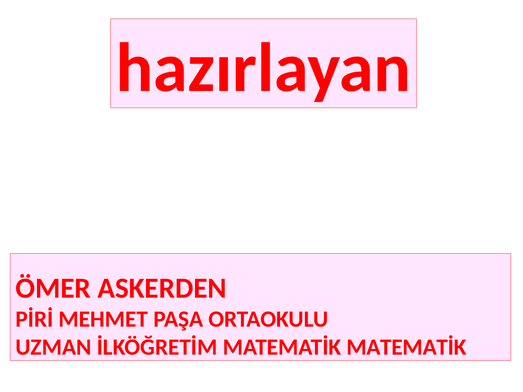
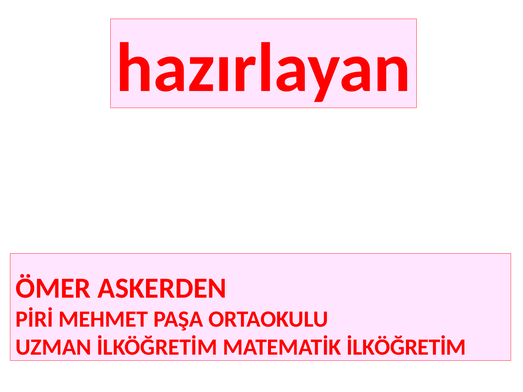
MATEMATİK MATEMATİK: MATEMATİK -> İLKÖĞRETİM (406, 347)
